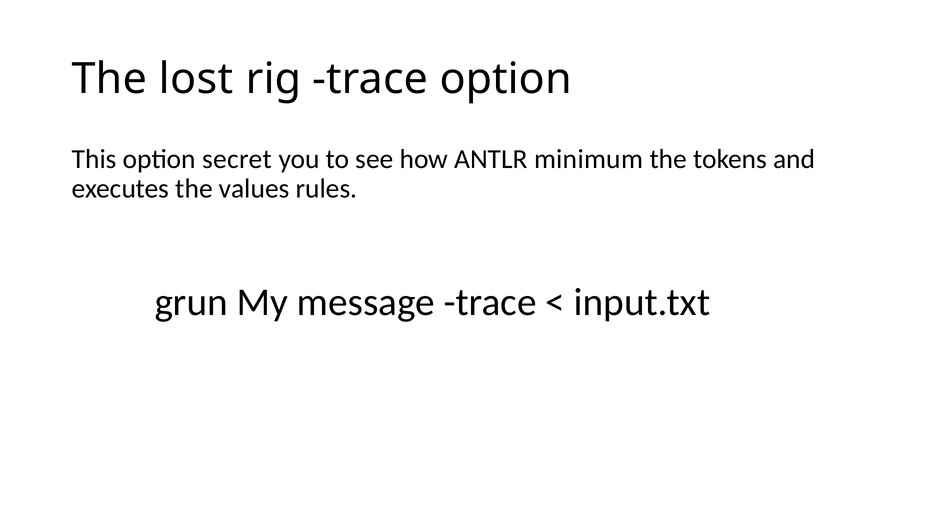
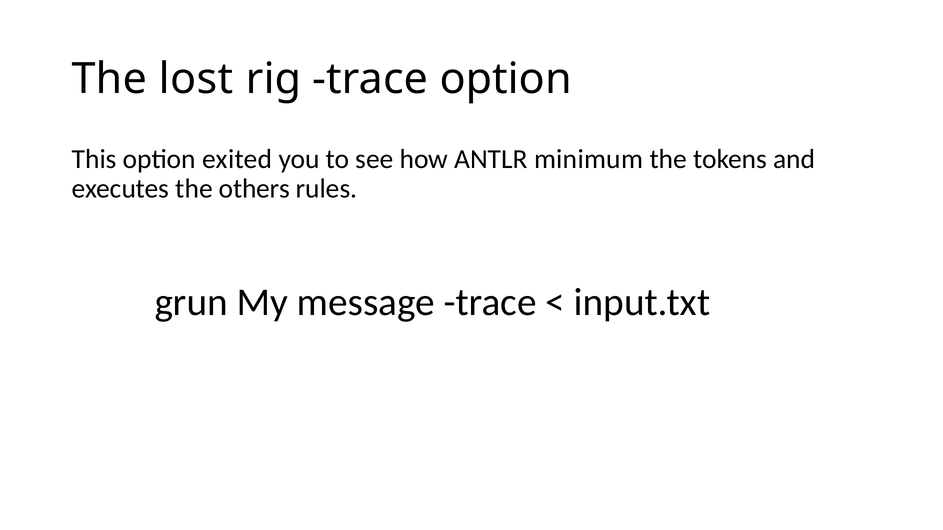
secret: secret -> exited (237, 159)
values: values -> others (254, 189)
